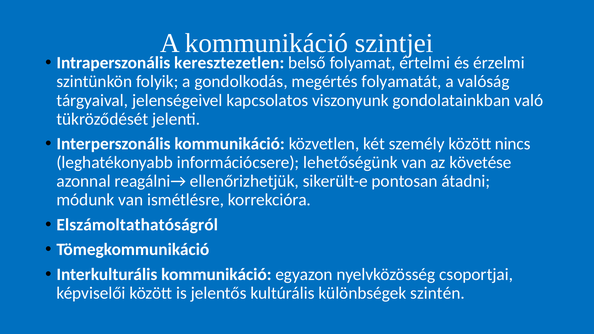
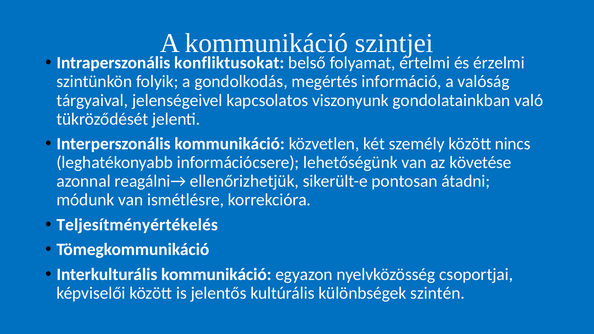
keresztezetlen: keresztezetlen -> konfliktusokat (229, 63)
folyamatát: folyamatát -> információ (402, 82)
Elszámoltathatóságról: Elszámoltathatóságról -> Teljesítményértékelés (137, 225)
